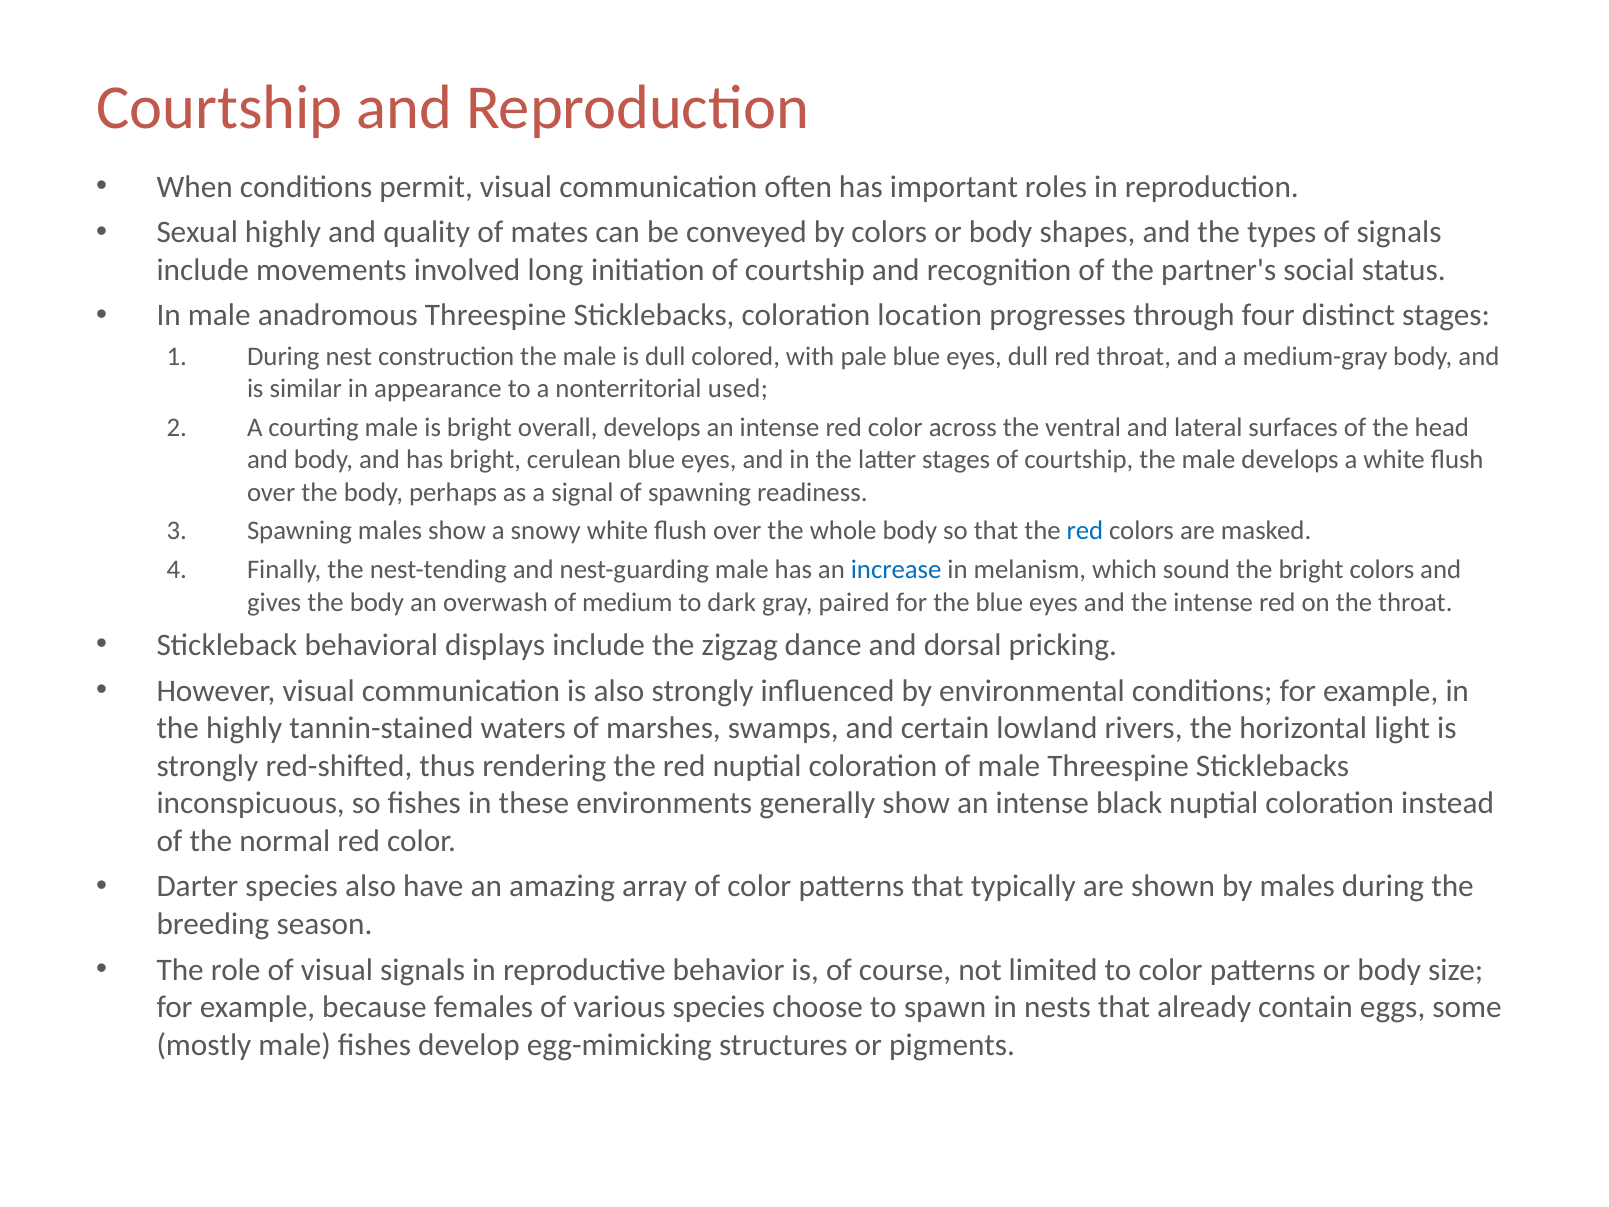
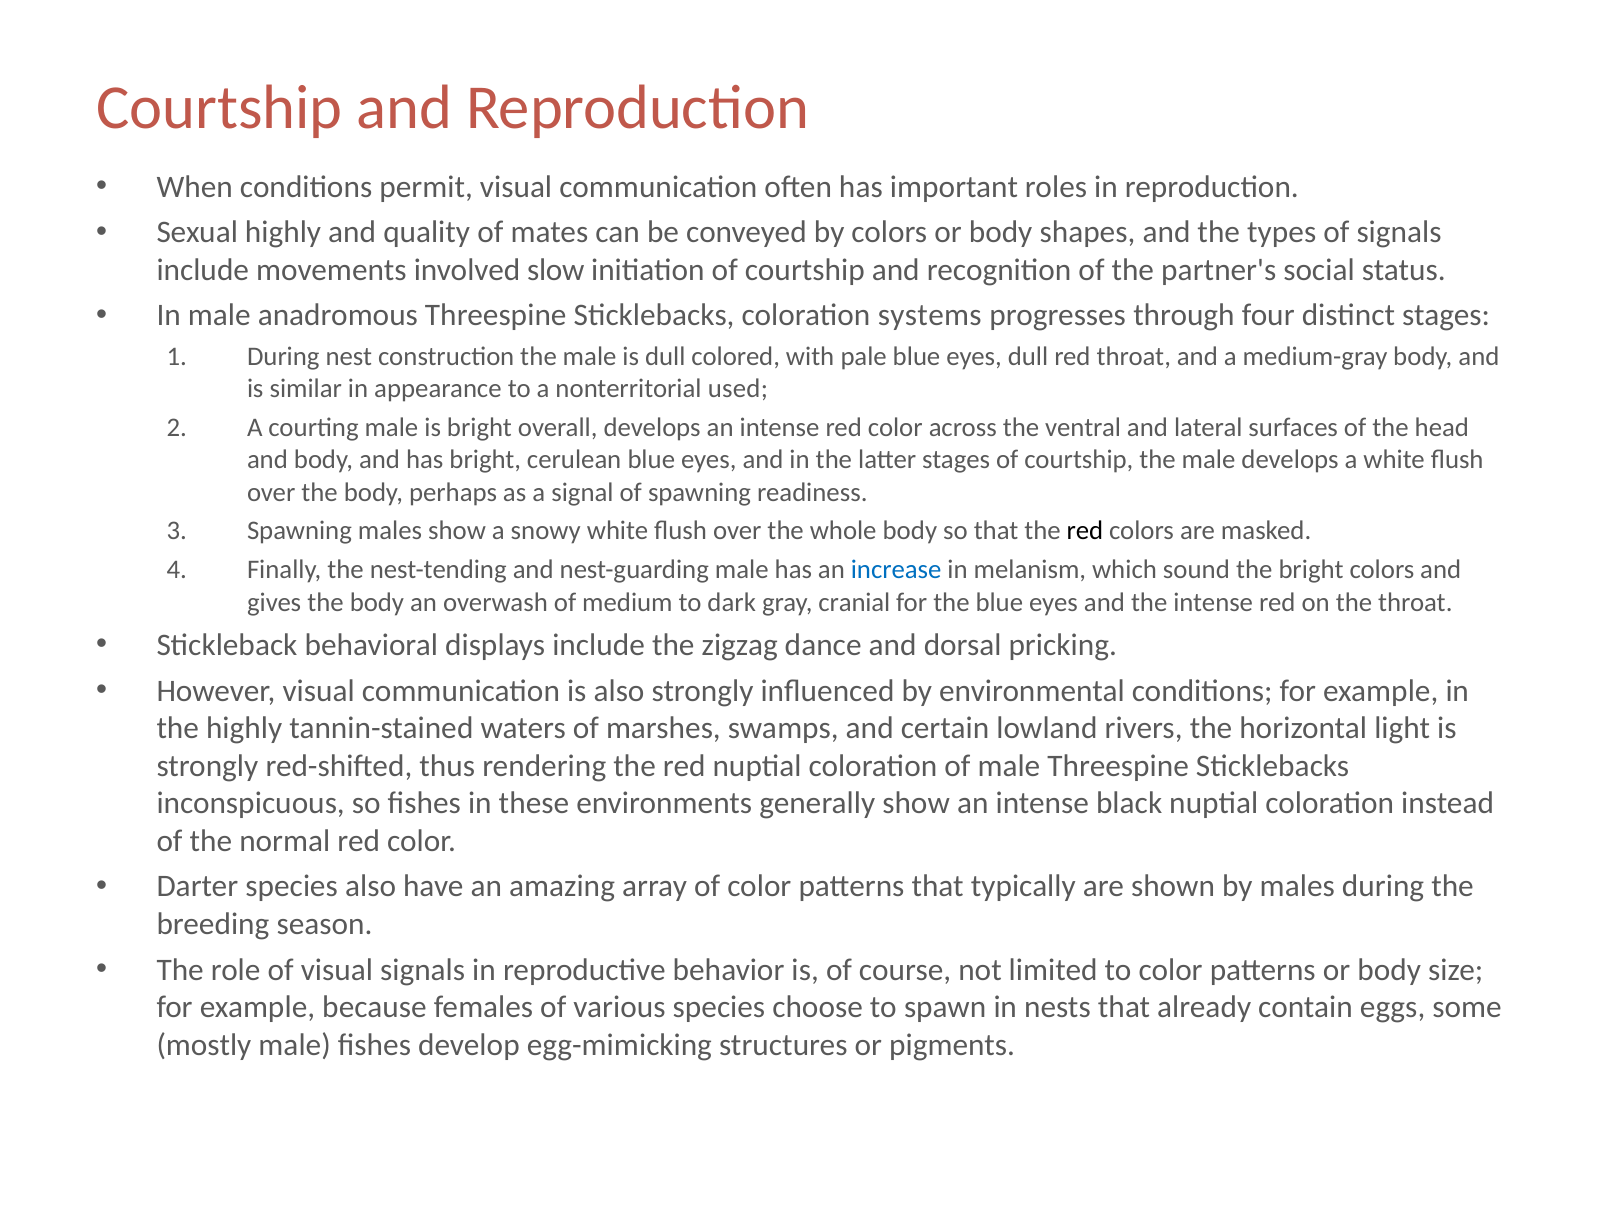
long: long -> slow (556, 270)
location: location -> systems (930, 315)
red colour: blue -> black (1085, 531)
paired: paired -> cranial (854, 602)
